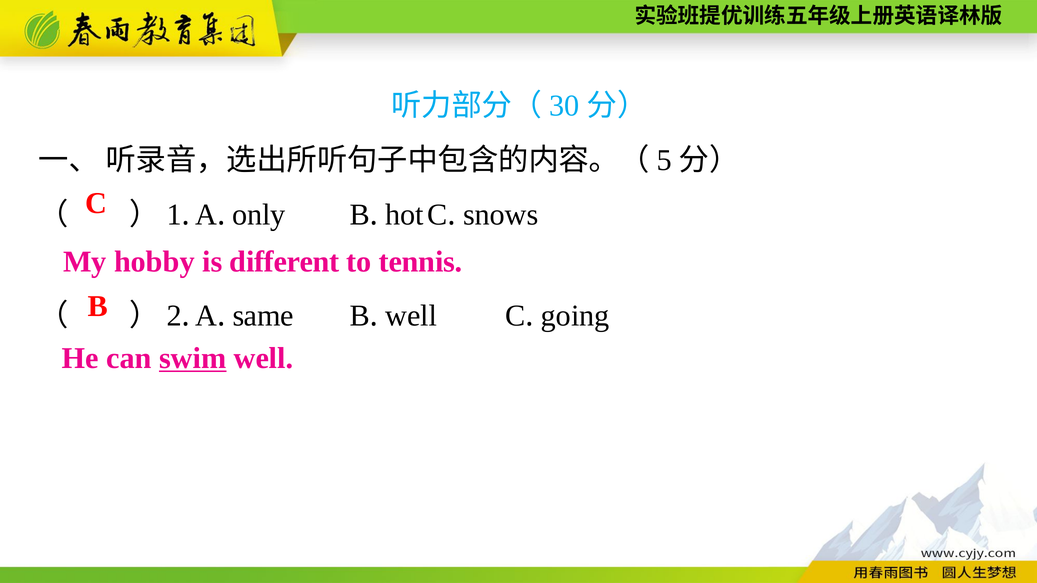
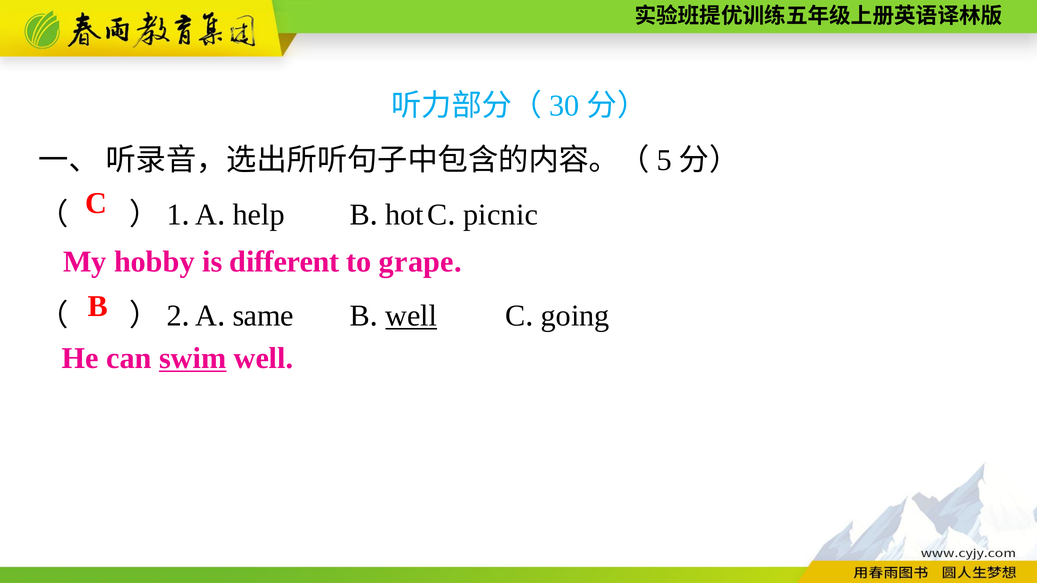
only: only -> help (259, 215)
snows: snows -> picnic (501, 215)
tennis: tennis -> grape (420, 262)
well underline: none -> present (411, 316)
